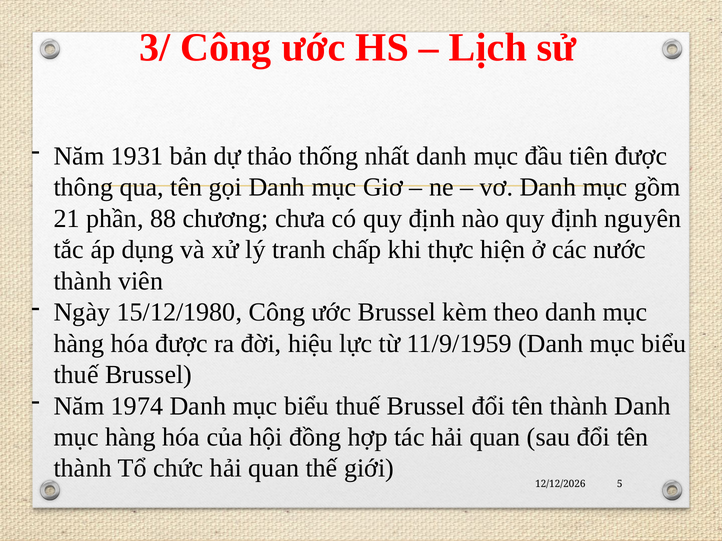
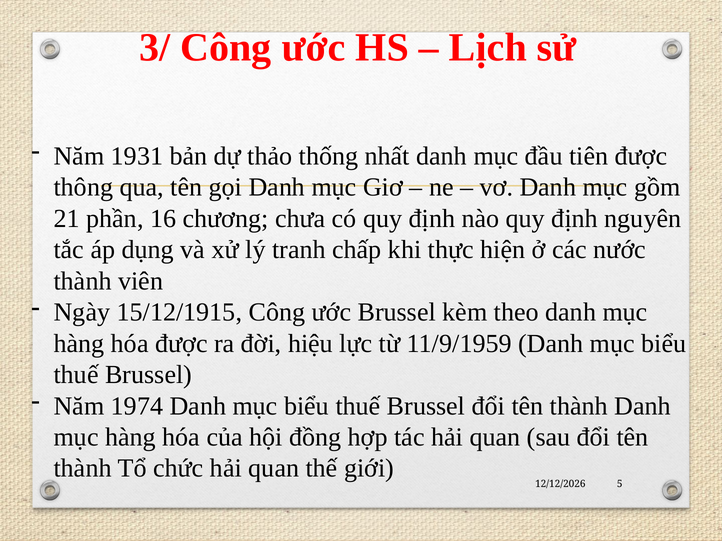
88: 88 -> 16 (163, 219)
15/12/1980: 15/12/1980 -> 15/12/1915 (179, 312)
